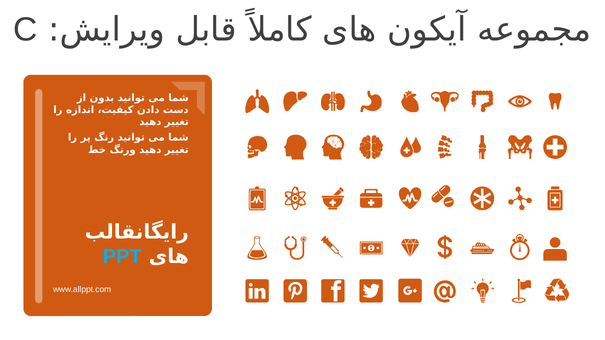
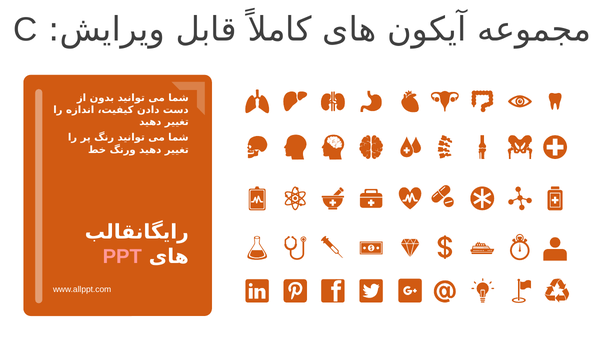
PPT colour: light blue -> pink (122, 257)
